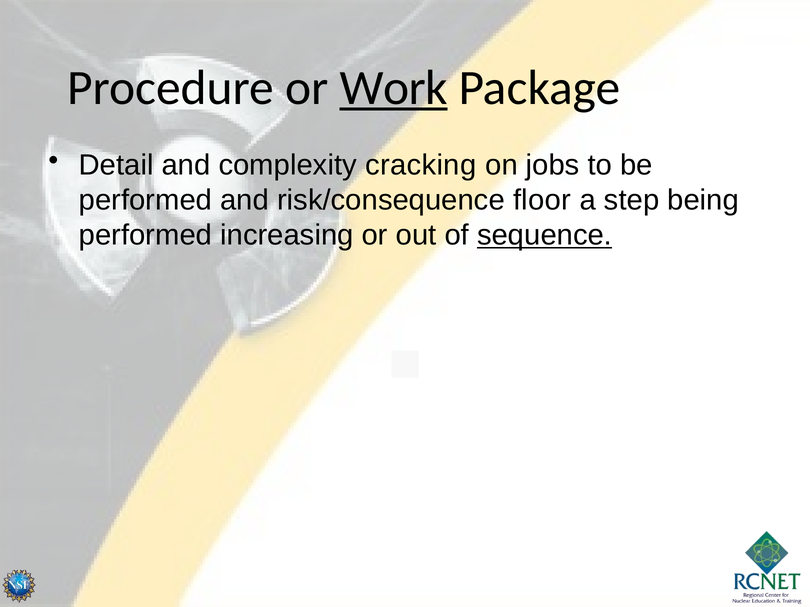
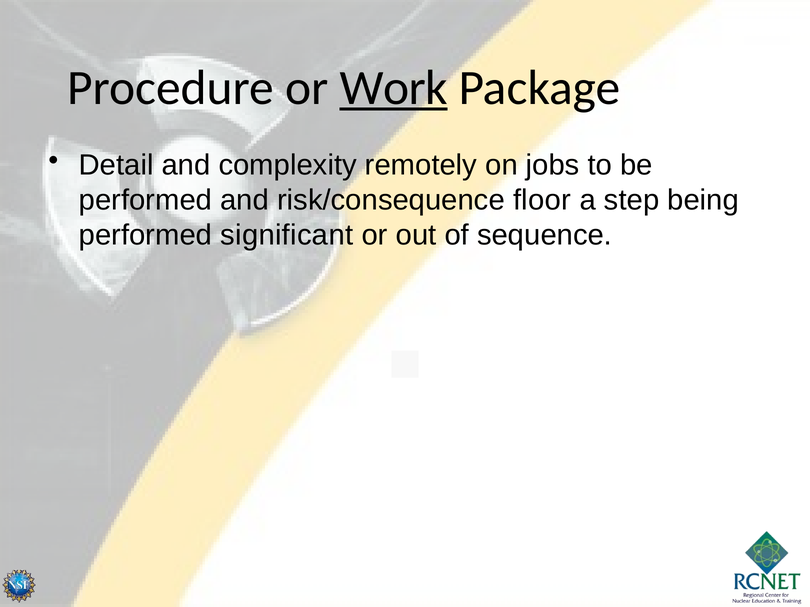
cracking: cracking -> remotely (421, 165)
increasing: increasing -> significant (287, 235)
sequence underline: present -> none (545, 235)
